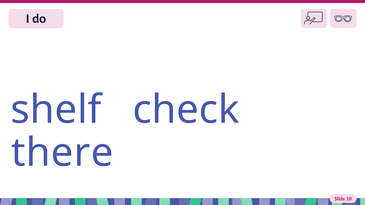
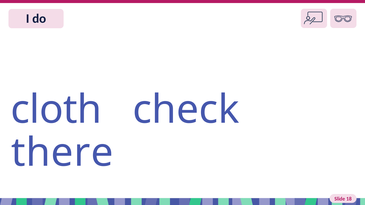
shelf: shelf -> cloth (56, 110)
